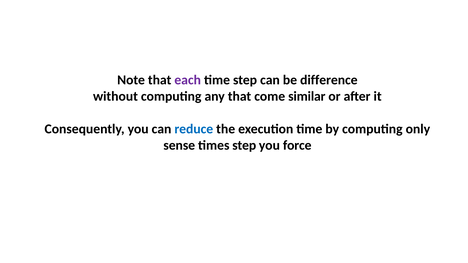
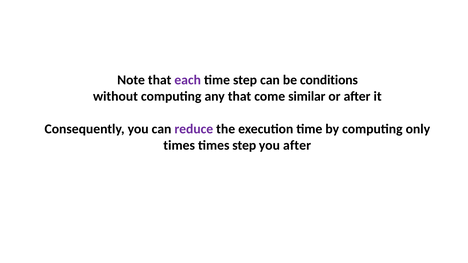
difference: difference -> conditions (329, 80)
reduce colour: blue -> purple (194, 129)
sense: sense -> times (179, 145)
you force: force -> after (297, 145)
